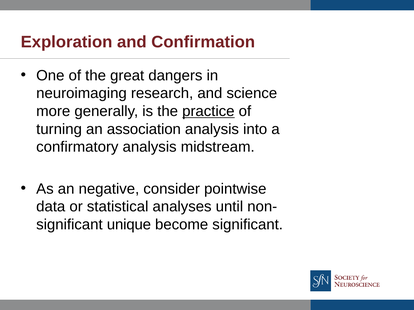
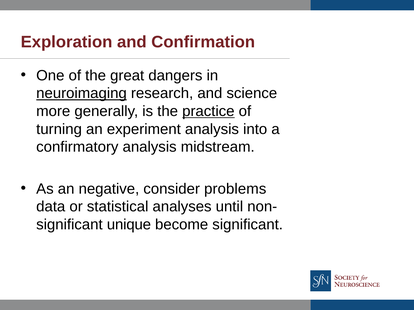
neuroimaging underline: none -> present (82, 93)
association: association -> experiment (144, 129)
pointwise: pointwise -> problems (235, 189)
